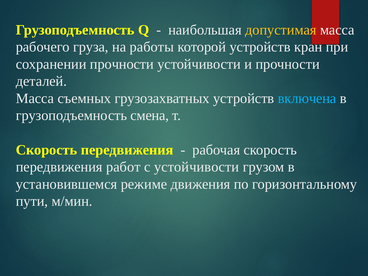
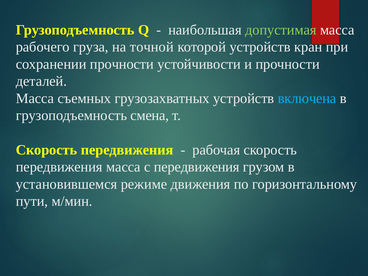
допустимая colour: yellow -> light green (281, 30)
работы: работы -> точной (152, 47)
передвижения работ: работ -> масса (123, 167)
с устойчивости: устойчивости -> передвижения (197, 167)
